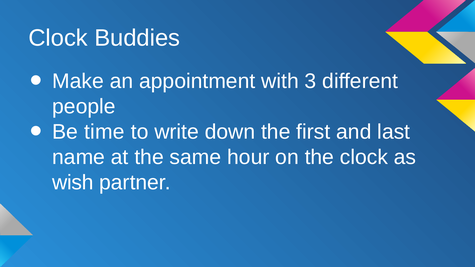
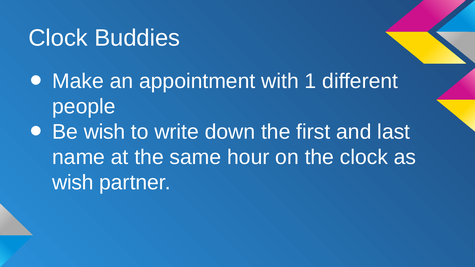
3: 3 -> 1 (310, 81)
Be time: time -> wish (105, 132)
